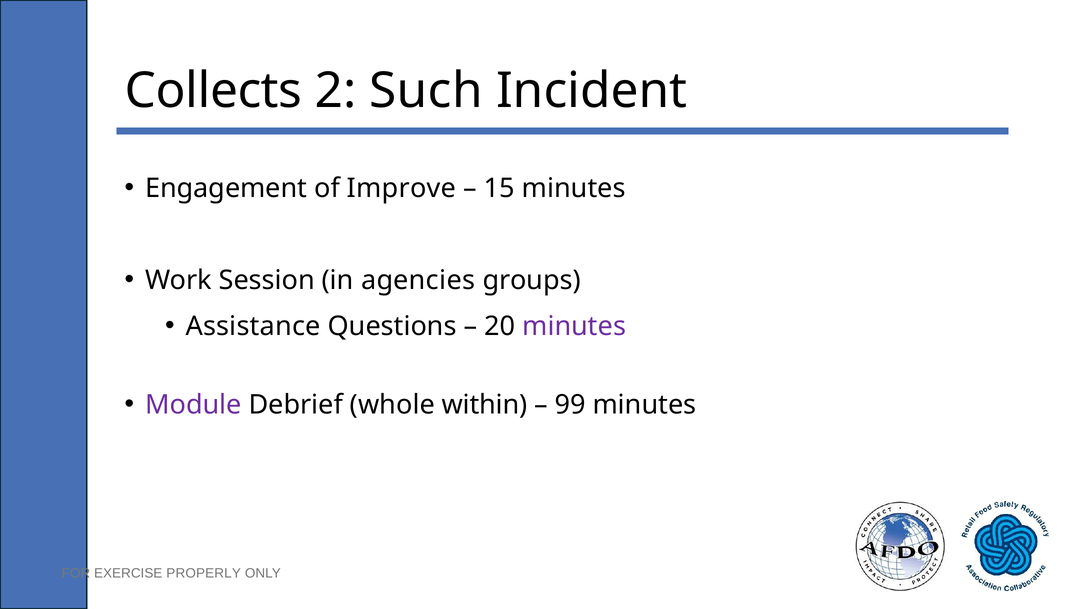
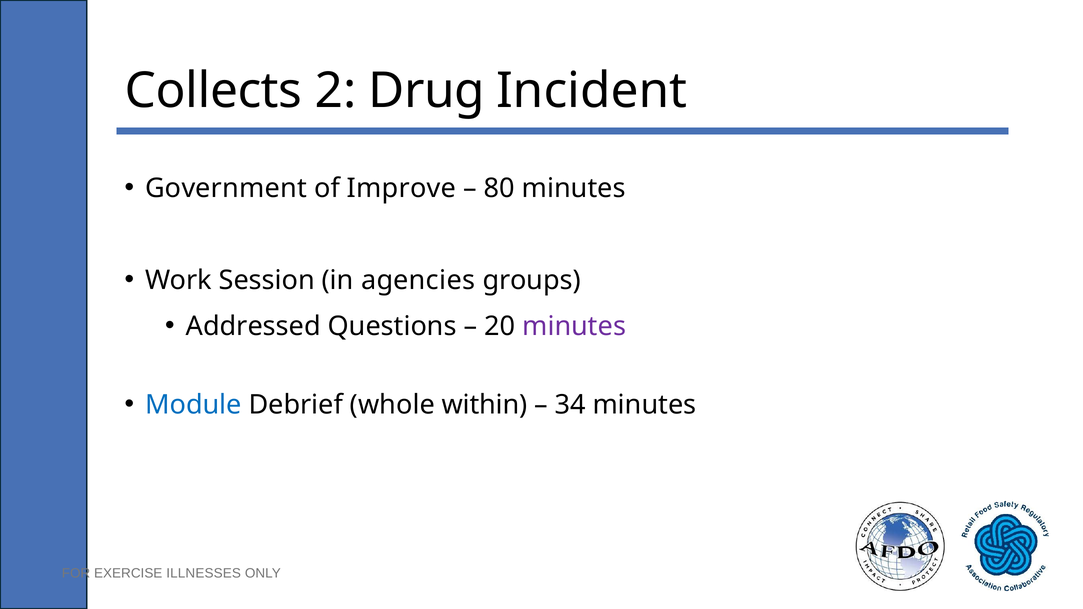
Such: Such -> Drug (427, 91)
Engagement: Engagement -> Government (226, 188)
15: 15 -> 80 (499, 188)
Assistance: Assistance -> Addressed (253, 326)
Module colour: purple -> blue (193, 405)
99: 99 -> 34 (570, 405)
PROPERLY: PROPERLY -> ILLNESSES (204, 574)
